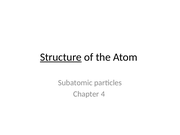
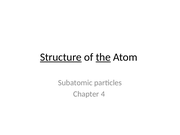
the underline: none -> present (103, 57)
